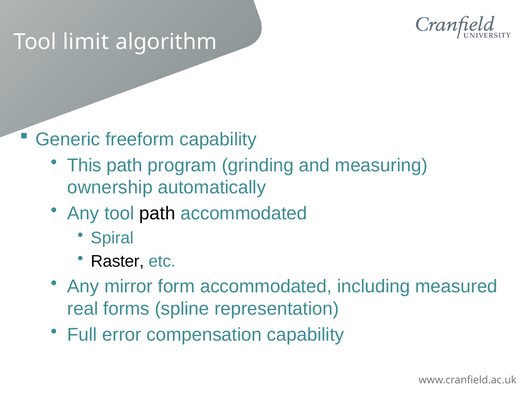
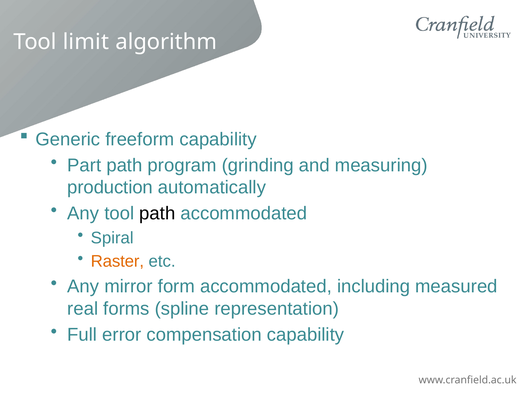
This: This -> Part (84, 165)
ownership: ownership -> production (110, 187)
Raster colour: black -> orange (117, 261)
